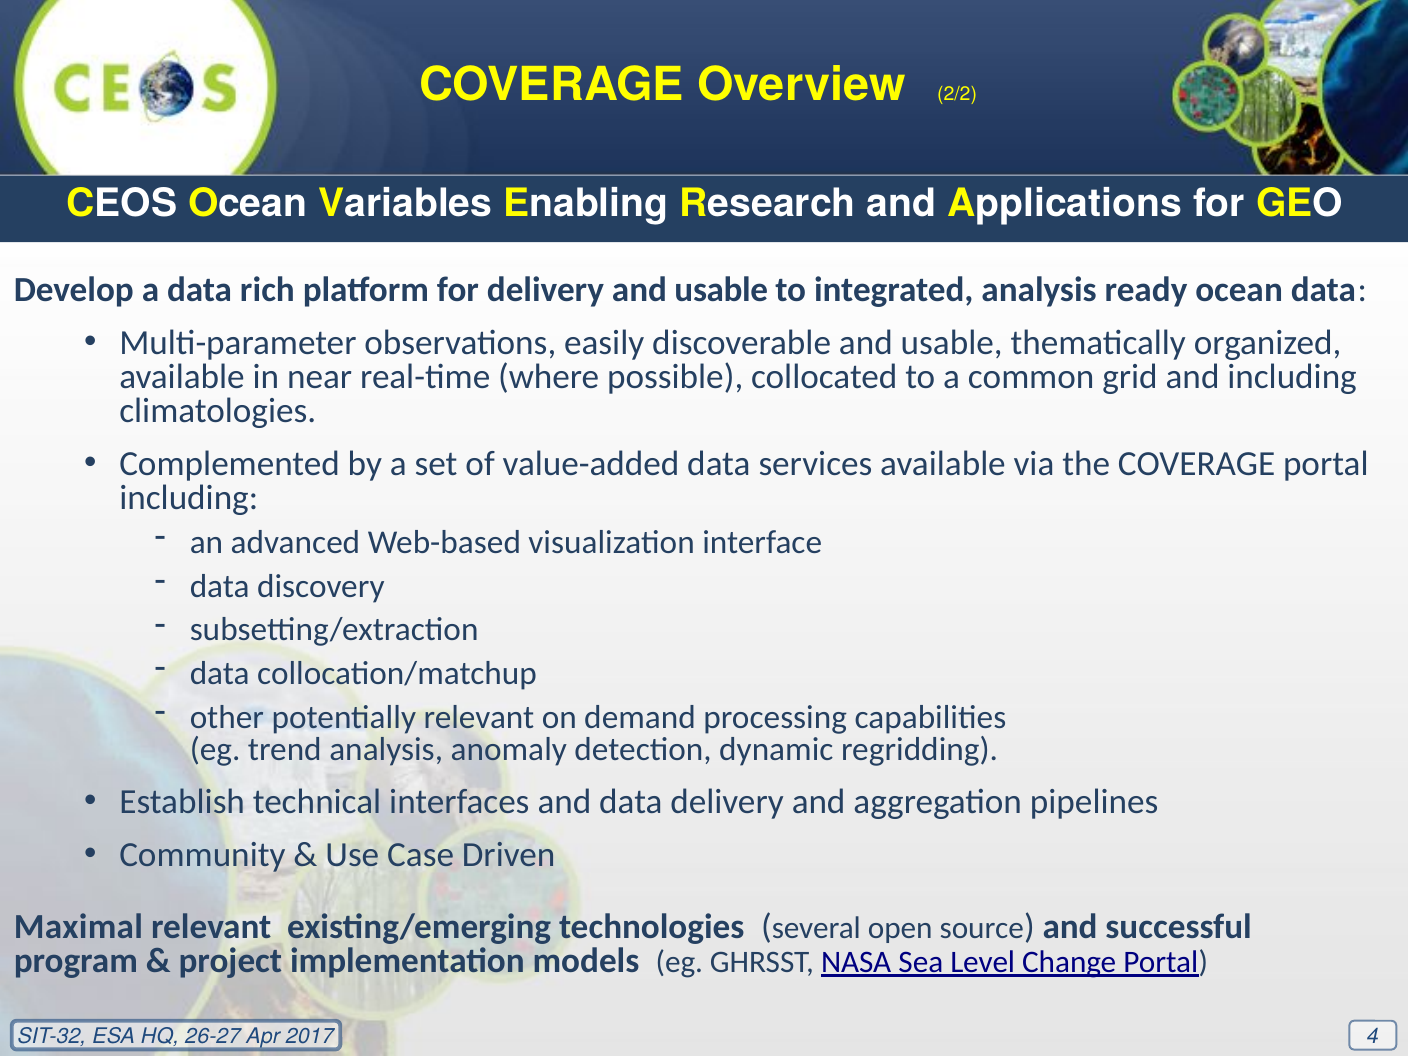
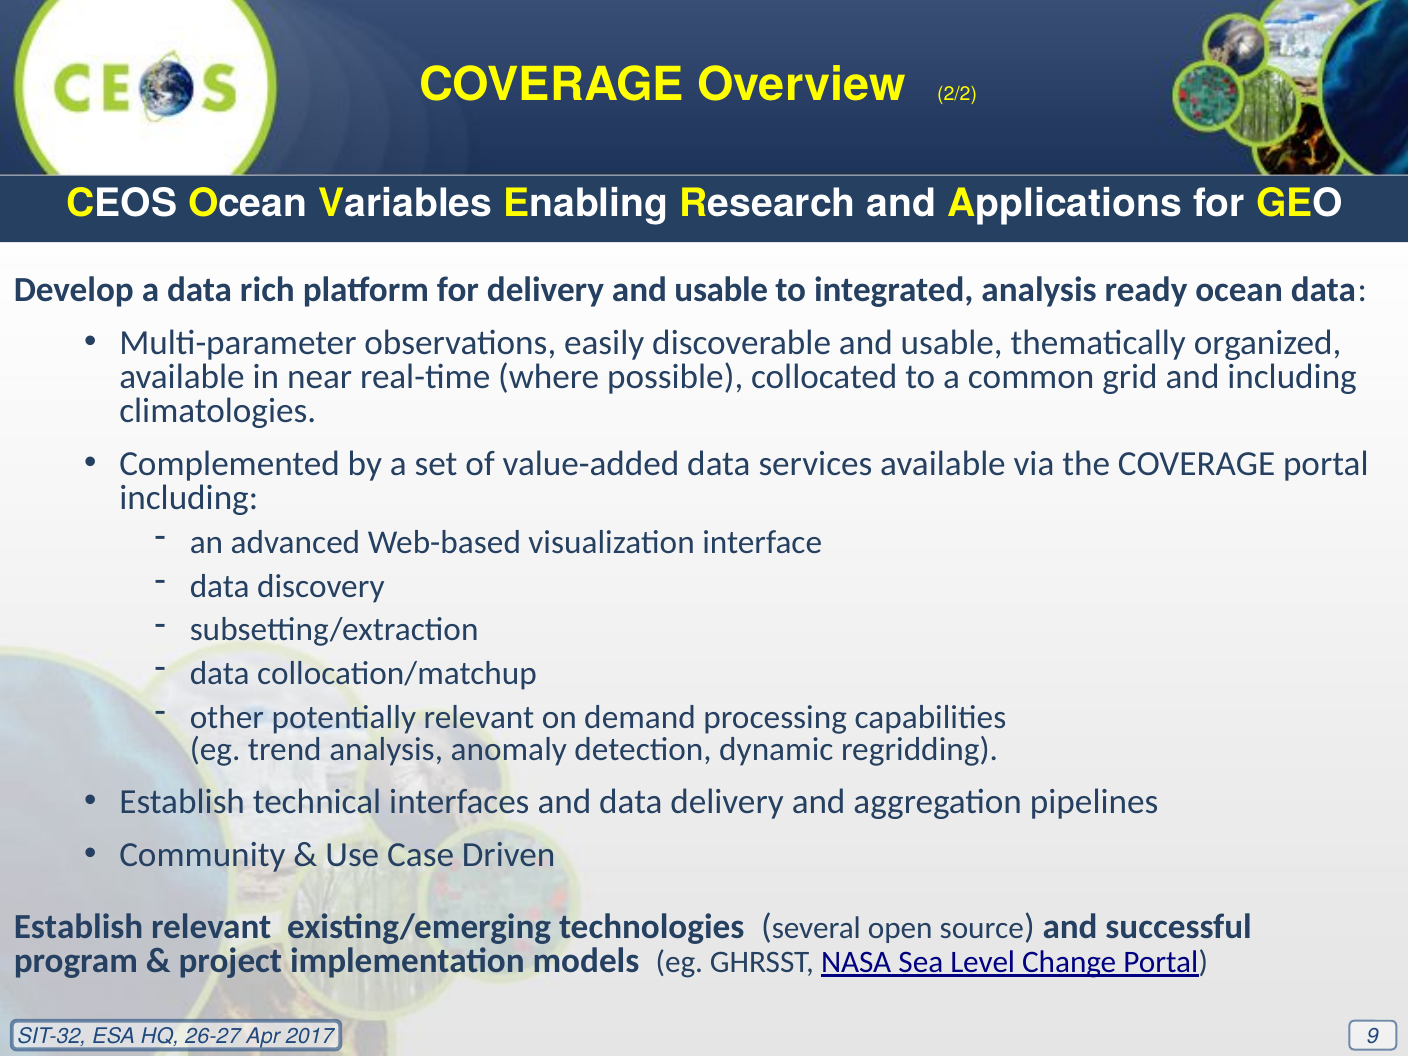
Maximal: Maximal -> Establish (78, 927)
4: 4 -> 9 (1373, 1037)
